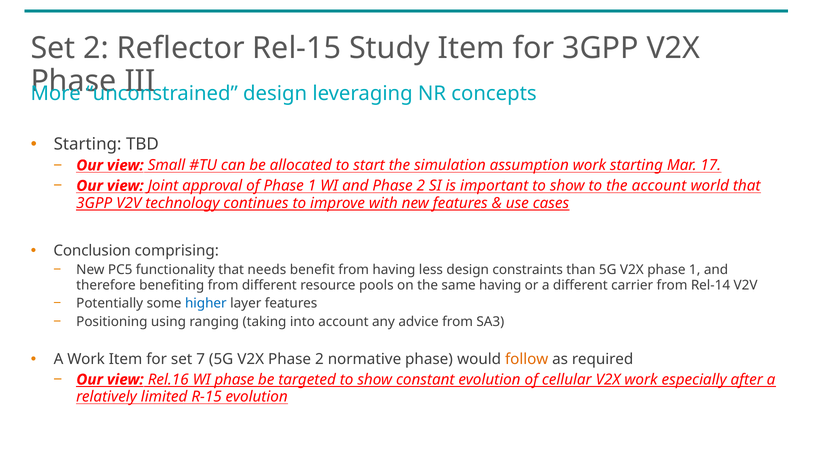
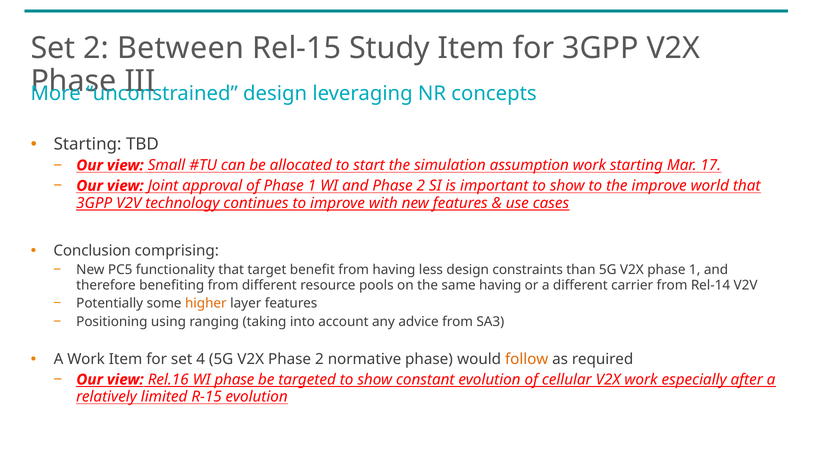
Reflector: Reflector -> Between (181, 48)
the account: account -> improve (659, 186)
needs: needs -> target (267, 270)
higher colour: blue -> orange (206, 304)
7: 7 -> 4 (201, 359)
